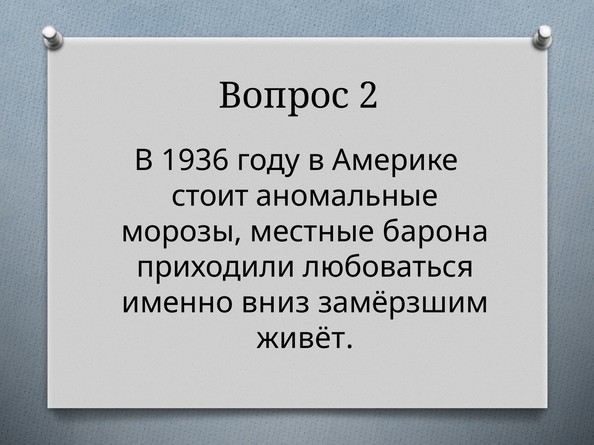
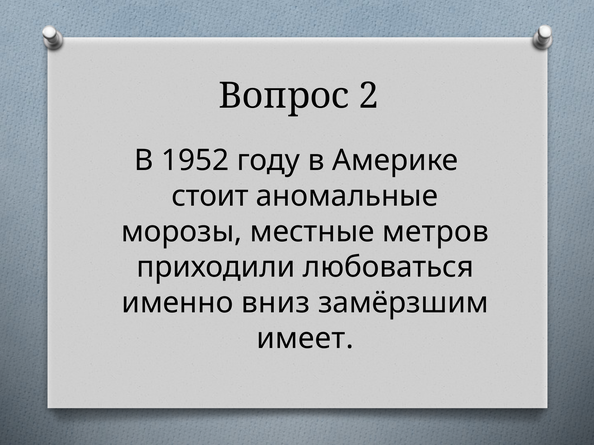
1936: 1936 -> 1952 (195, 161)
барона: барона -> метров (436, 232)
живёт: живёт -> имеет (305, 339)
